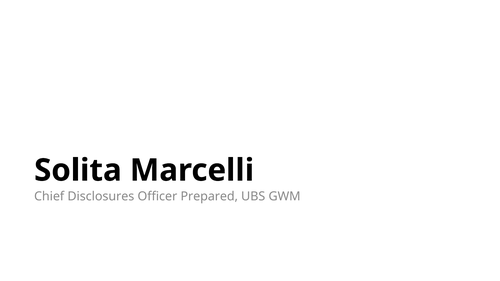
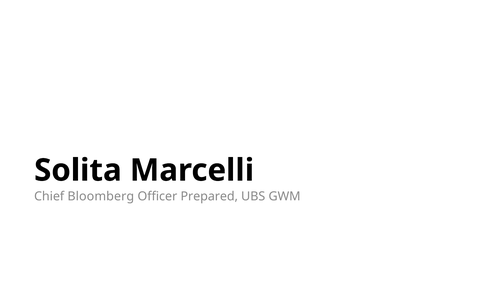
Disclosures: Disclosures -> Bloomberg (101, 197)
